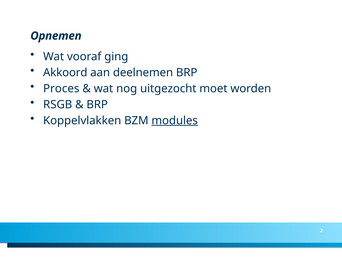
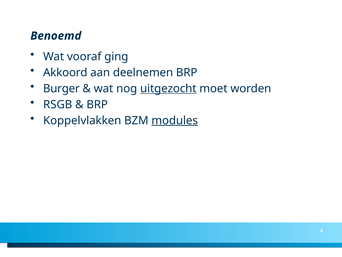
Opnemen: Opnemen -> Benoemd (56, 36)
Proces: Proces -> Burger (61, 88)
uitgezocht underline: none -> present (168, 88)
